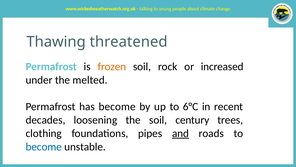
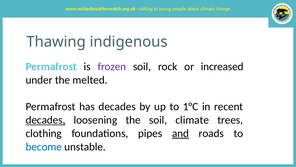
threatened: threatened -> indigenous (129, 42)
frozen colour: orange -> purple (112, 66)
has become: become -> decades (117, 106)
6°C: 6°C -> 1°C (191, 106)
decades underline: none -> present (46, 120)
soil century: century -> climate (192, 120)
